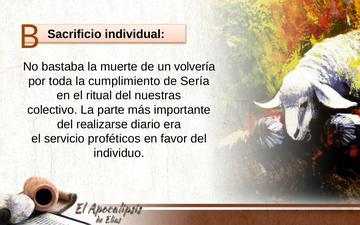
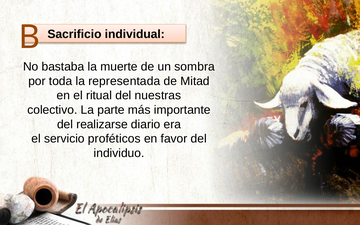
volvería: volvería -> sombra (195, 67)
cumplimiento: cumplimiento -> representada (124, 81)
Sería: Sería -> Mitad (195, 81)
